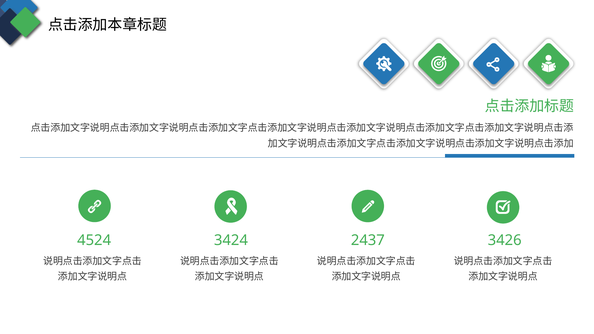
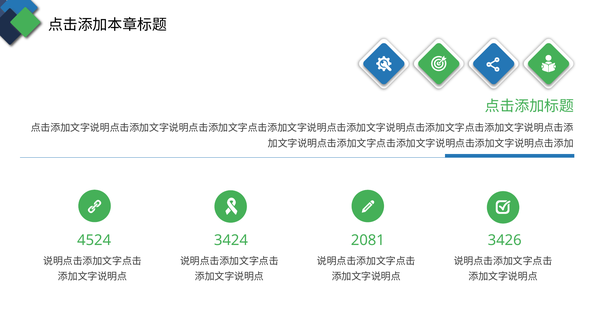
2437: 2437 -> 2081 (368, 240)
